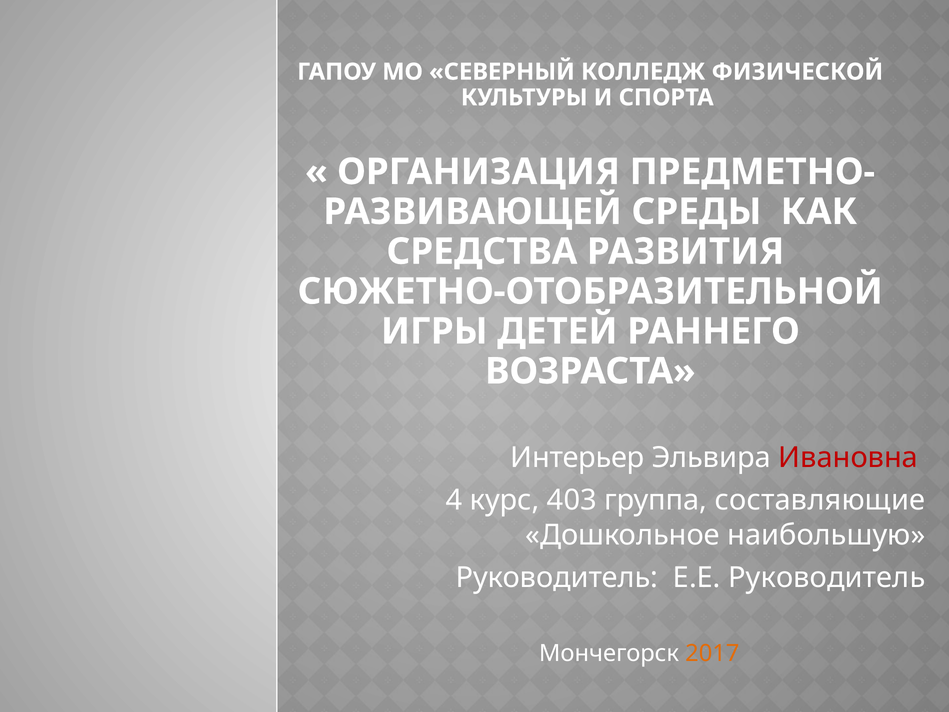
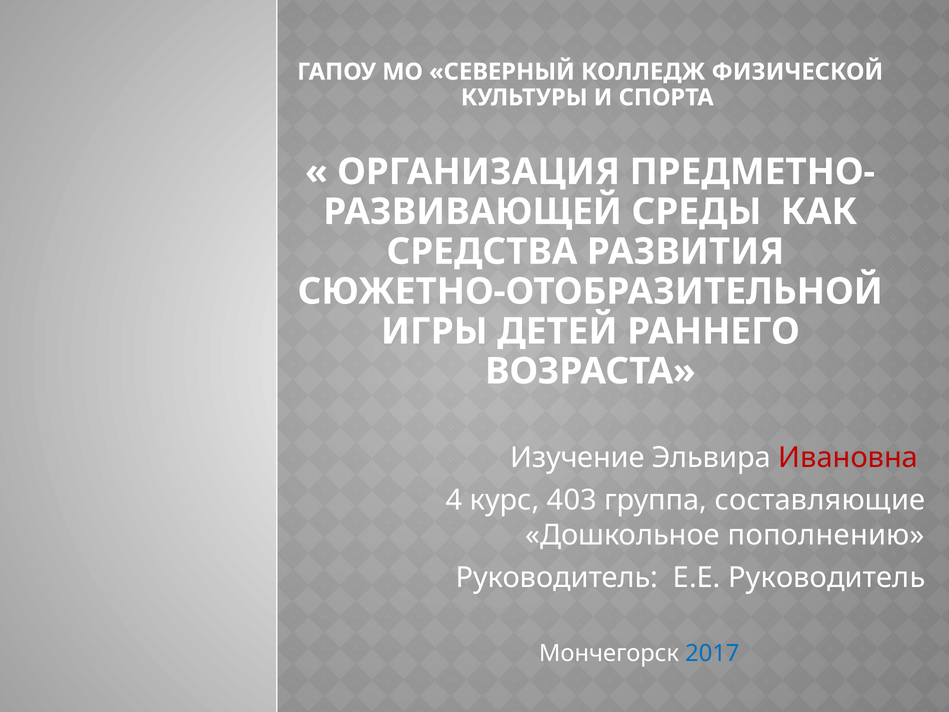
Интерьер: Интерьер -> Изучение (577, 457)
наибольшую: наибольшую -> пополнению (826, 535)
2017 colour: orange -> blue (712, 653)
